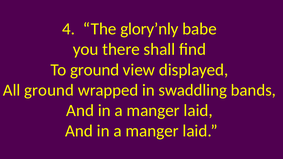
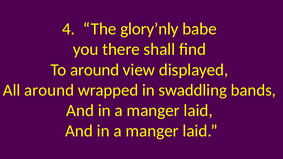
To ground: ground -> around (95, 70)
All ground: ground -> around (49, 90)
